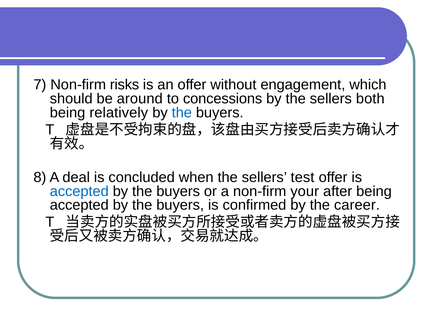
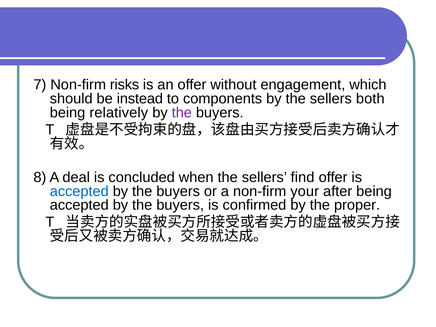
around: around -> instead (140, 99)
concessions: concessions -> components (223, 99)
the colour: blue -> purple (182, 113)
test: test -> find (303, 177)
career: career -> proper (357, 205)
